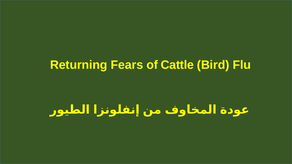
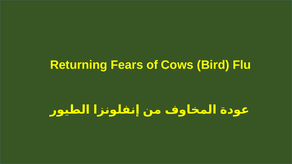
Cattle: Cattle -> Cows (177, 65)
